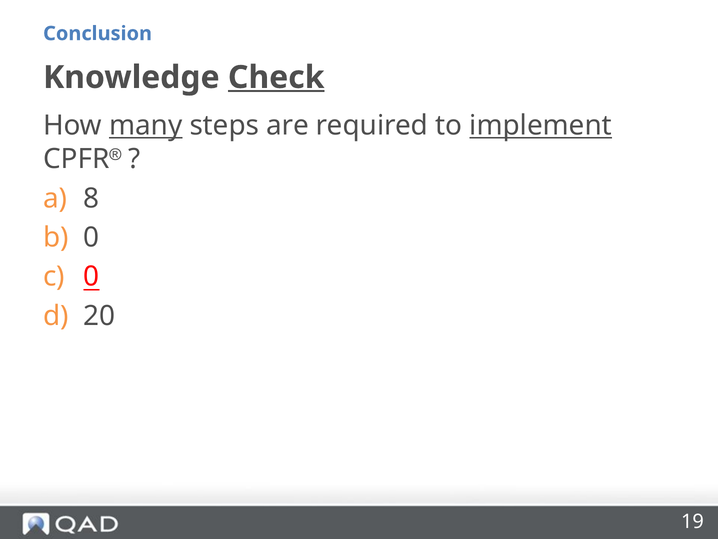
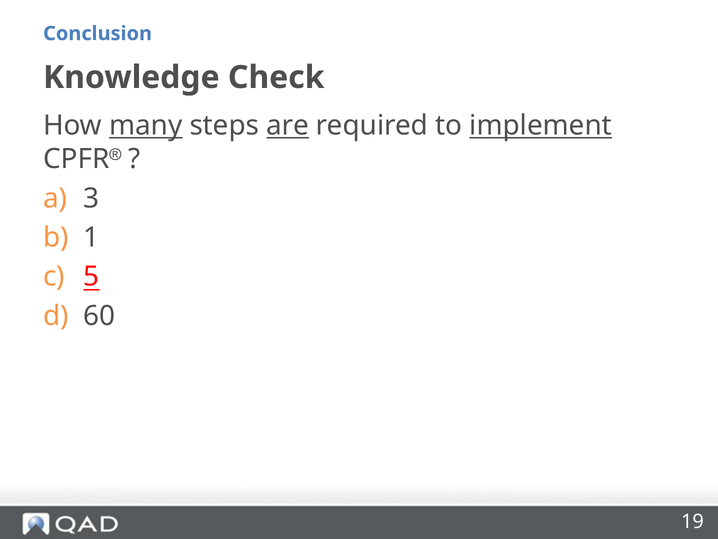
Check underline: present -> none (276, 77)
are underline: none -> present (288, 126)
8: 8 -> 3 (91, 198)
0: 0 -> 1 (91, 237)
0: 0 -> 5 (91, 276)
20: 20 -> 60 (99, 316)
